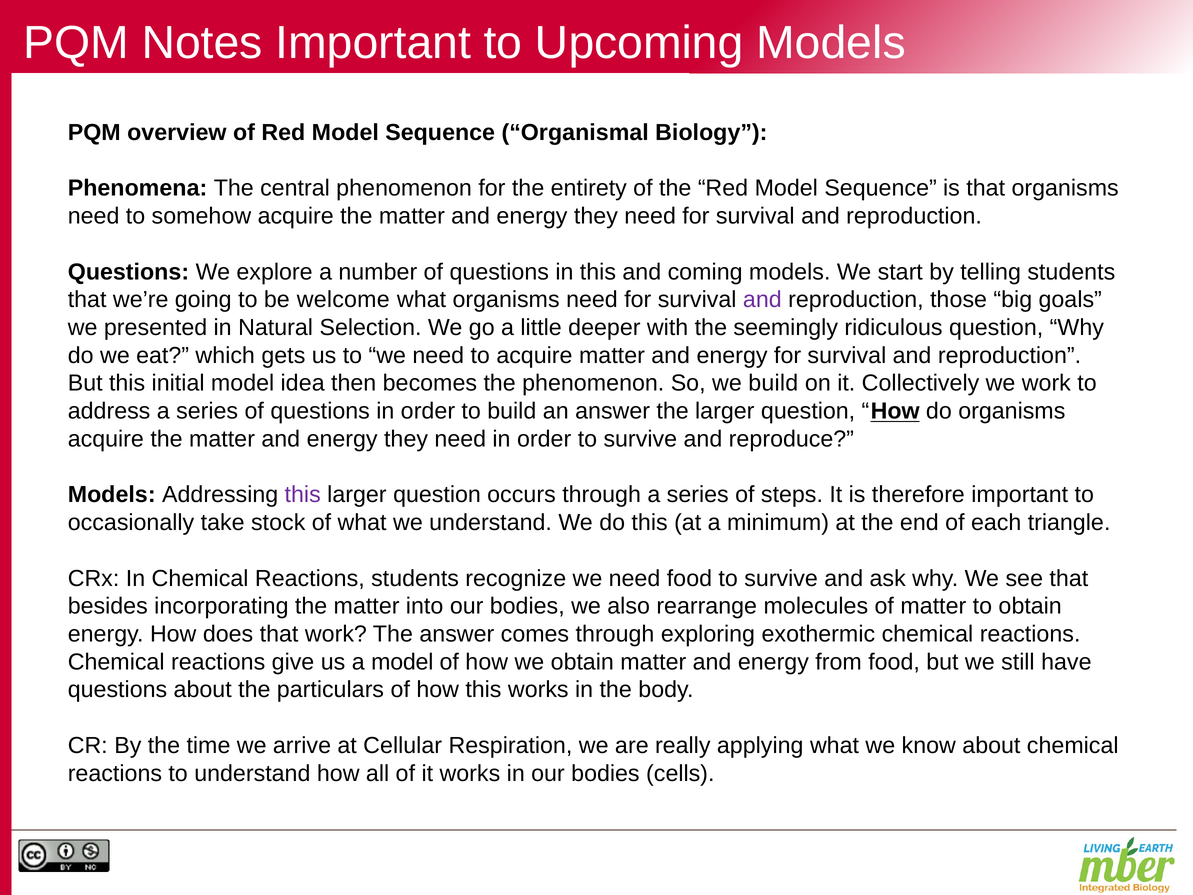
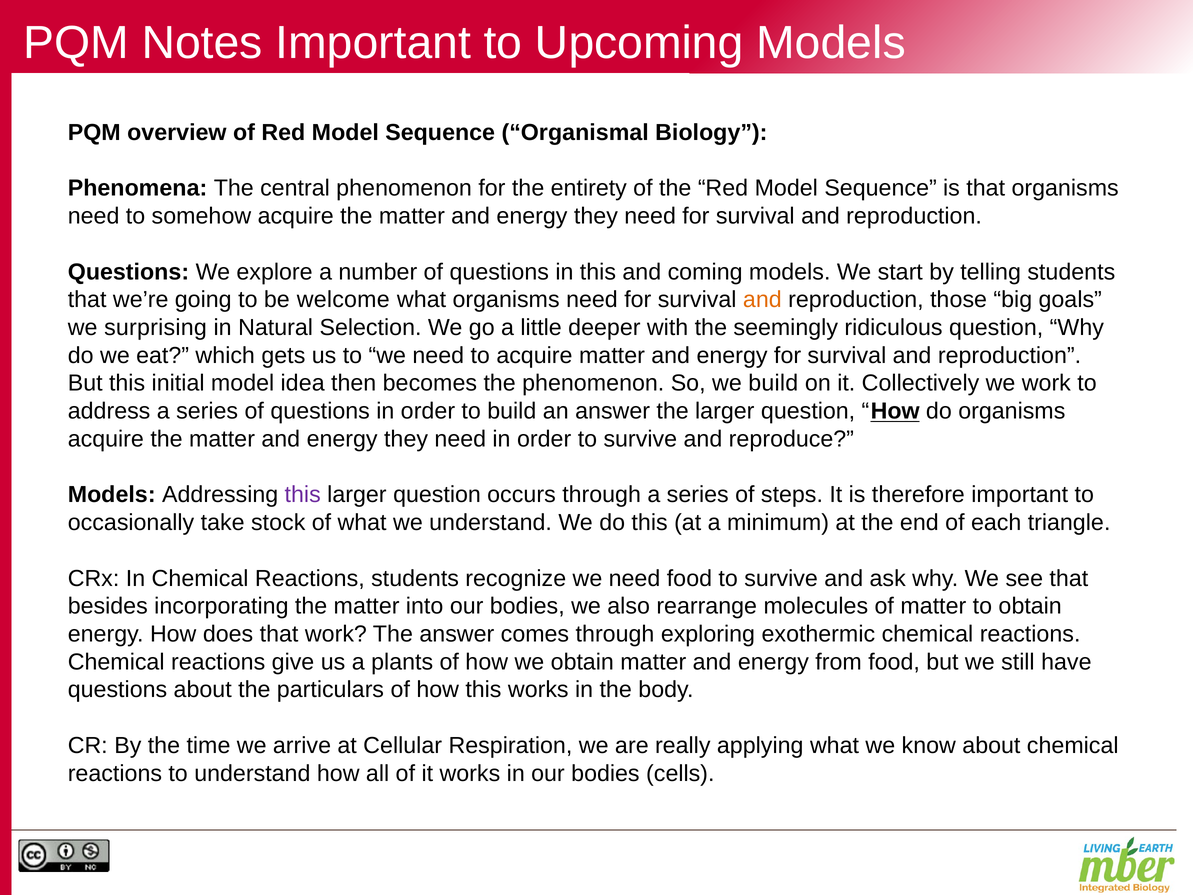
and colour: purple -> orange (762, 300)
presented: presented -> surprising (155, 328)
a model: model -> plants (402, 662)
